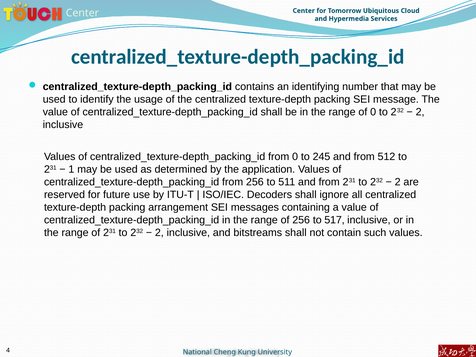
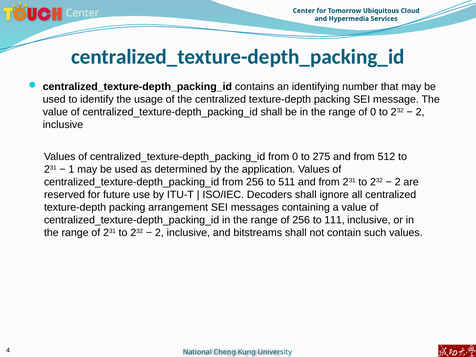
245: 245 -> 275 (321, 157)
517: 517 -> 111 (335, 220)
